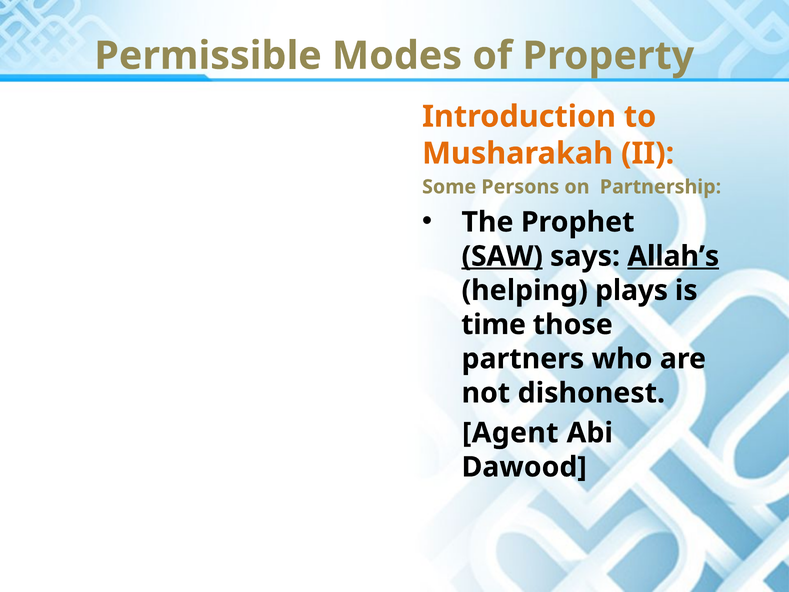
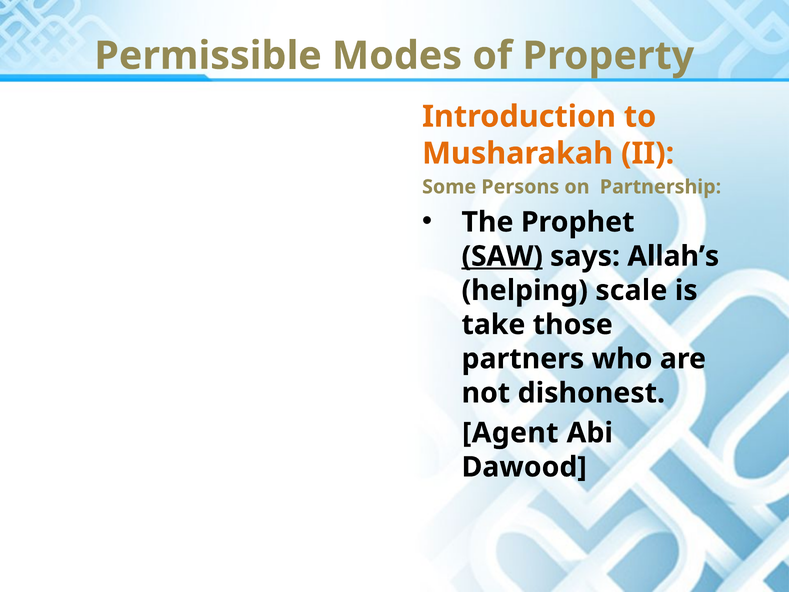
Allah’s underline: present -> none (673, 256)
plays: plays -> scale (631, 290)
time: time -> take (493, 325)
